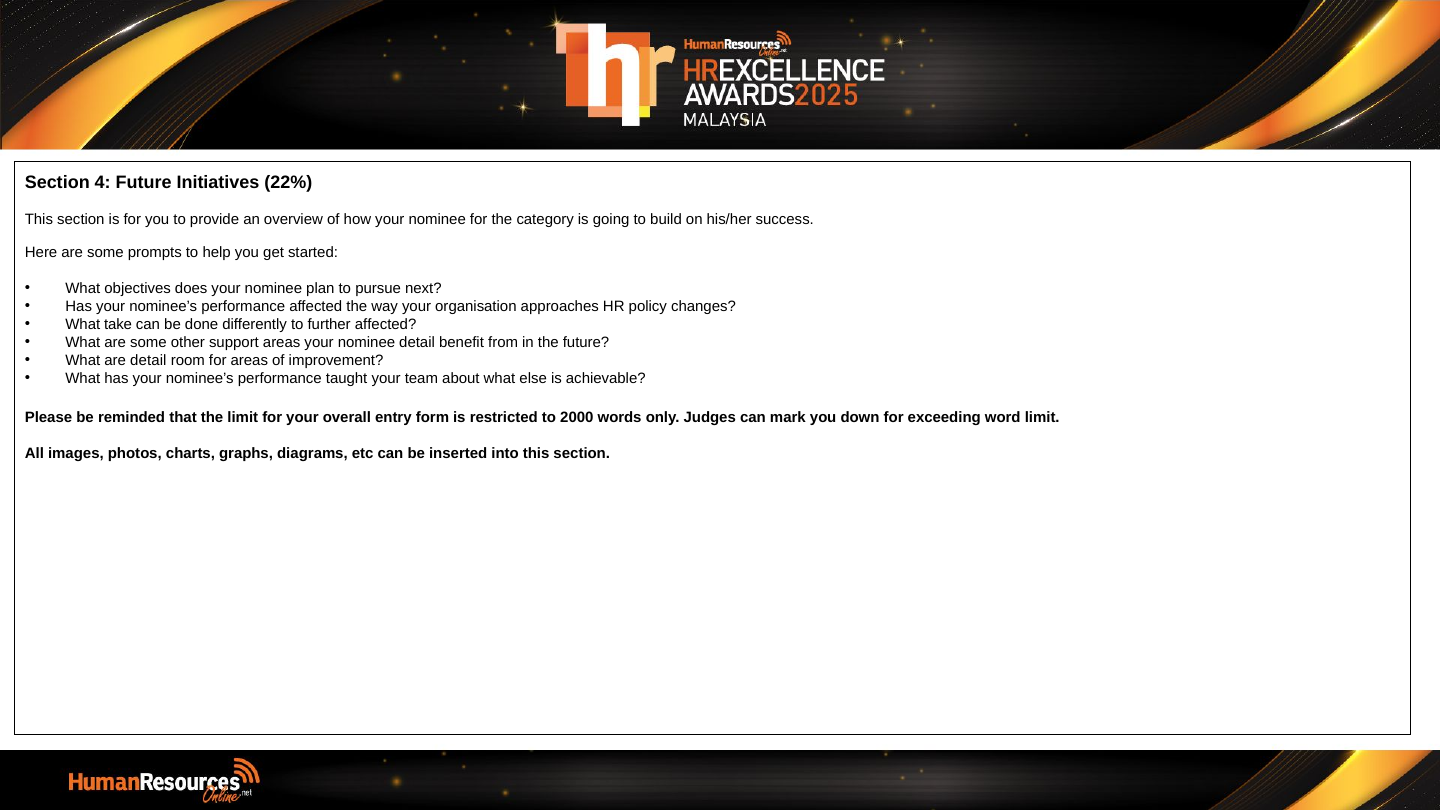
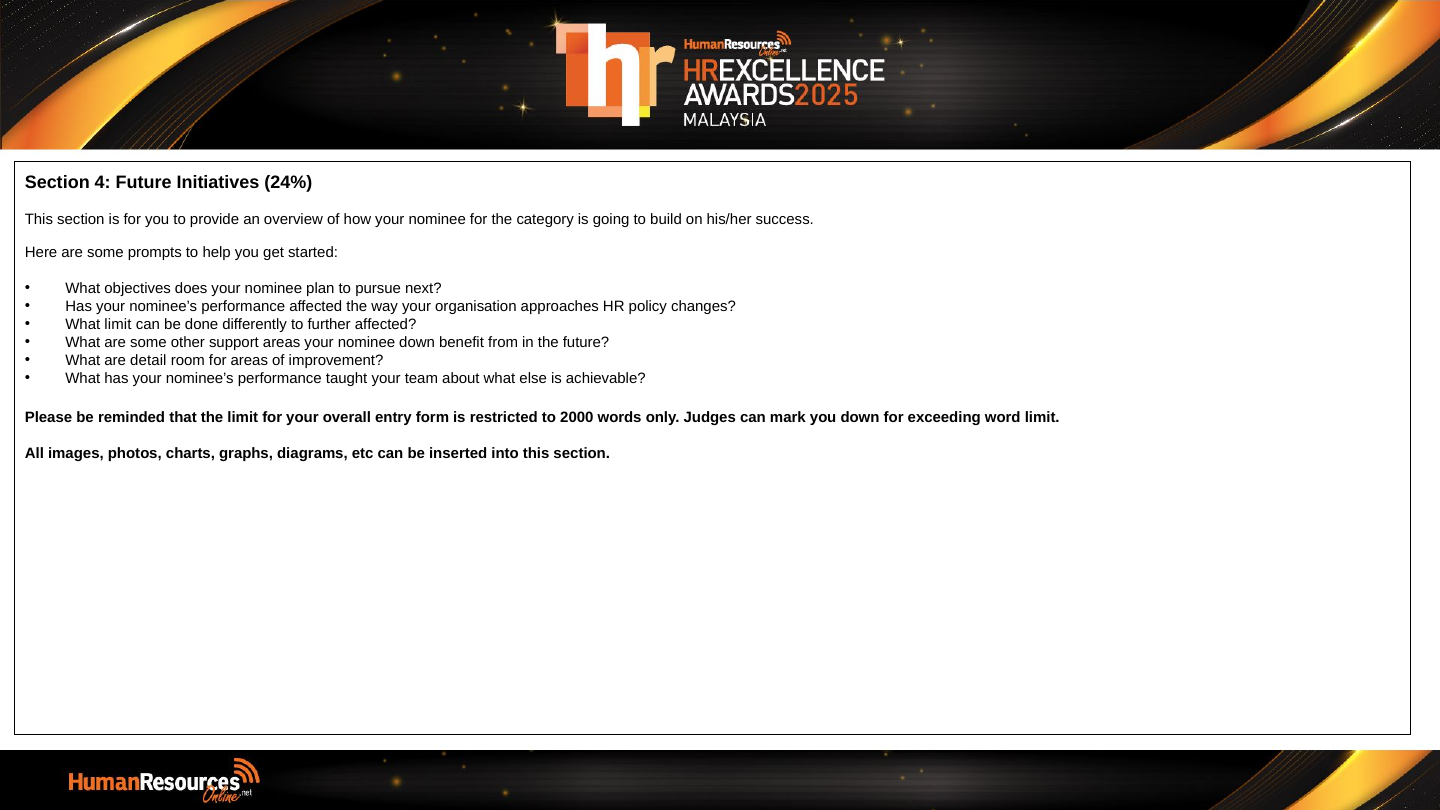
22%: 22% -> 24% (288, 182)
What take: take -> limit (118, 325)
nominee detail: detail -> down (417, 343)
